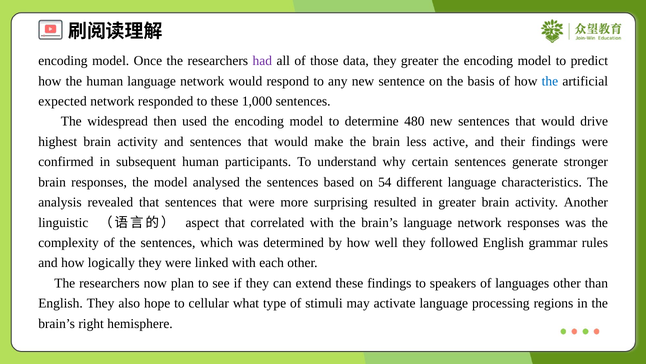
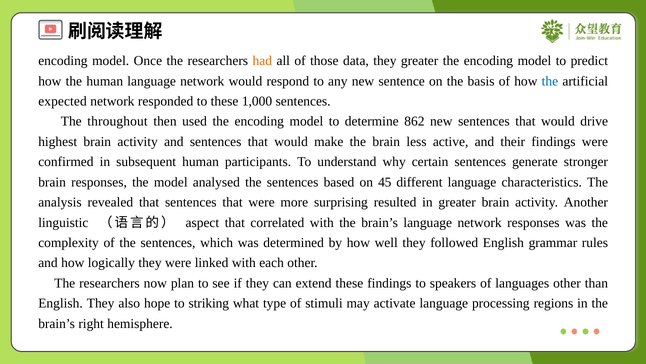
had colour: purple -> orange (262, 61)
widespread: widespread -> throughout (117, 121)
480: 480 -> 862 (414, 121)
54: 54 -> 45 (385, 182)
cellular: cellular -> striking (209, 303)
